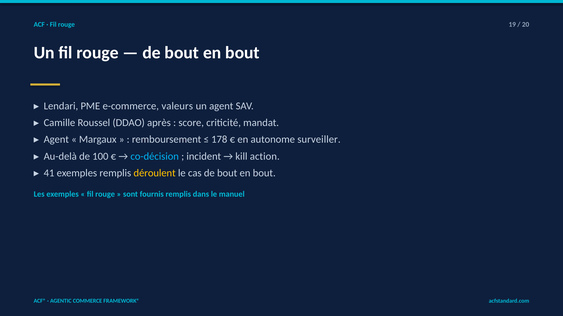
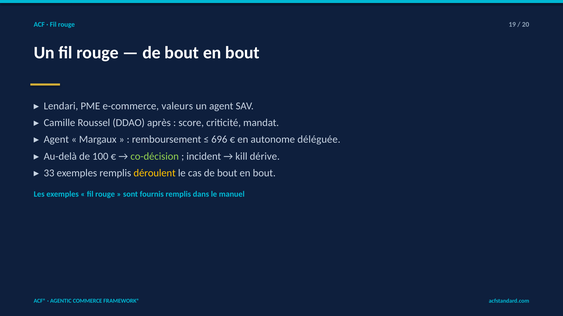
178: 178 -> 696 (219, 140)
surveiller: surveiller -> déléguée (319, 140)
co-décision colour: light blue -> light green (155, 157)
action: action -> dérive (265, 157)
41: 41 -> 33 (49, 173)
